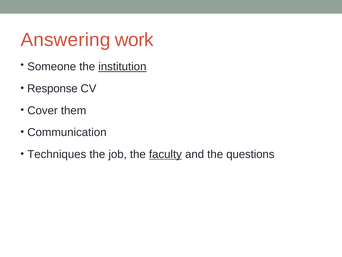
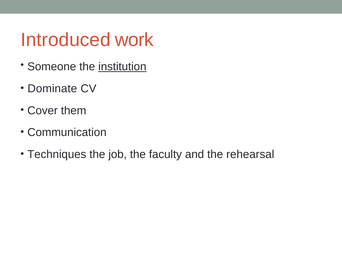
Answering: Answering -> Introduced (66, 40)
Response: Response -> Dominate (52, 88)
faculty underline: present -> none (165, 154)
questions: questions -> rehearsal (250, 154)
